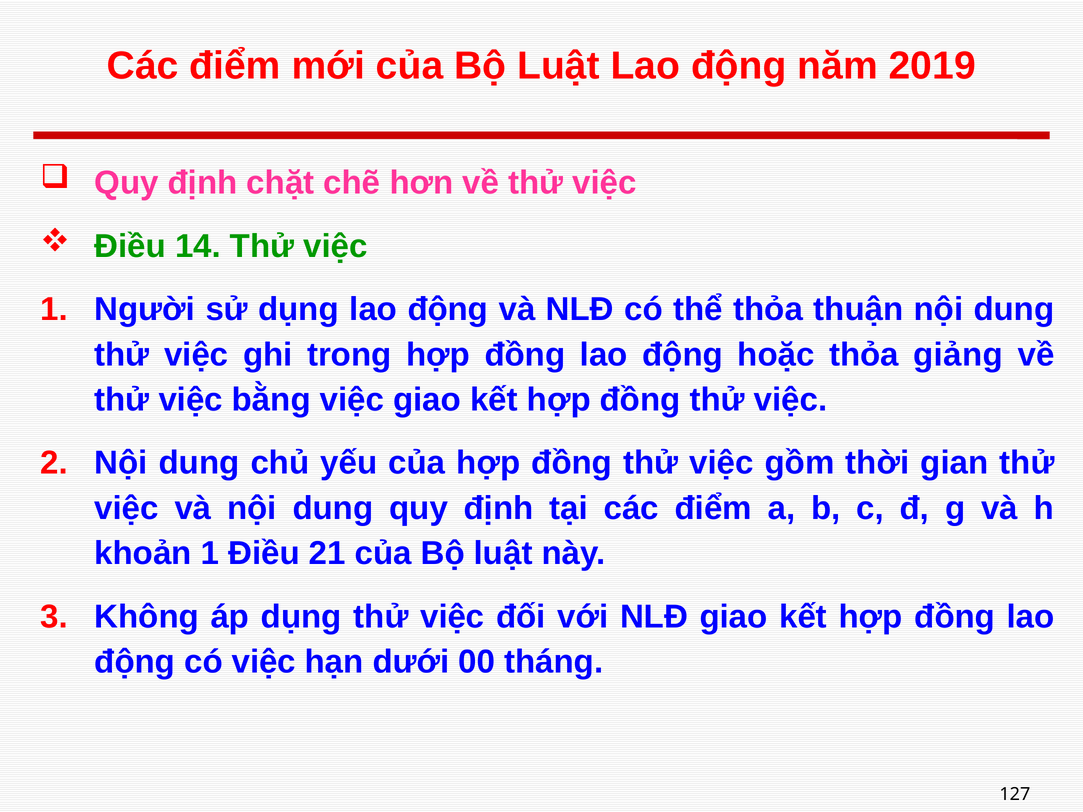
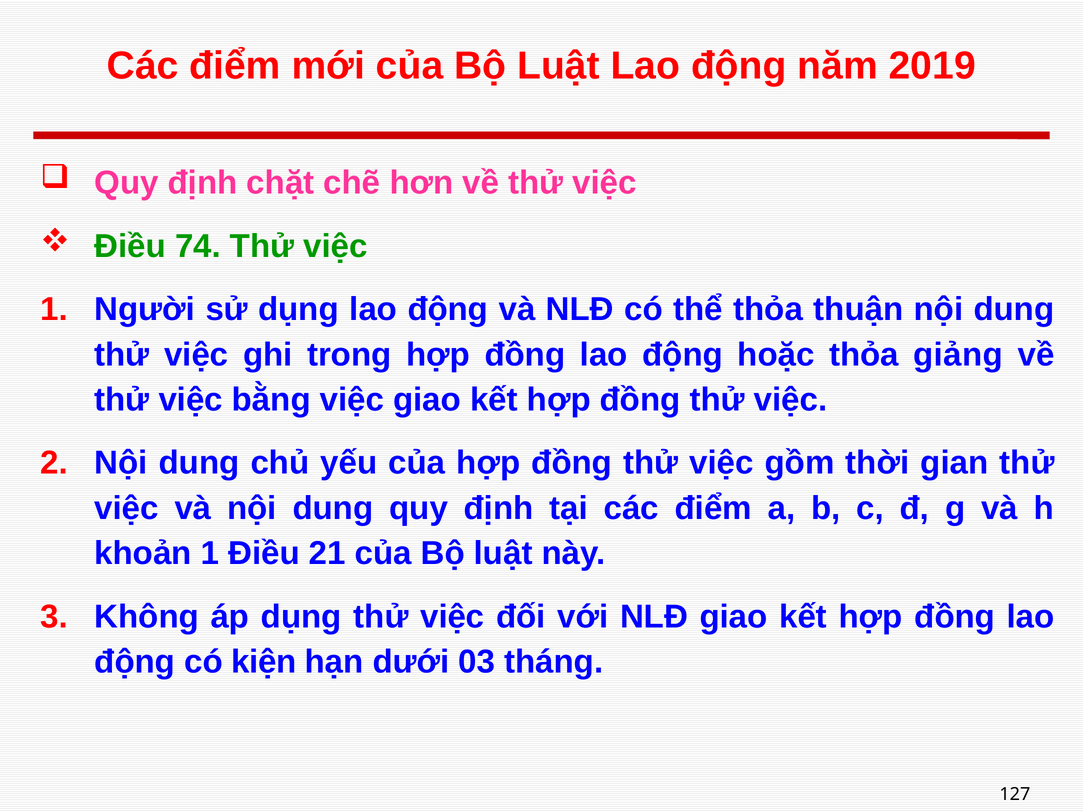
14: 14 -> 74 (198, 246)
có việc: việc -> kiện (264, 662)
00: 00 -> 03 (477, 662)
